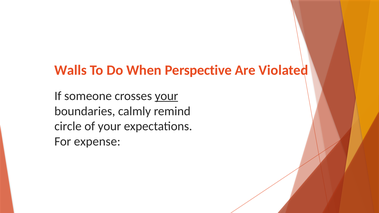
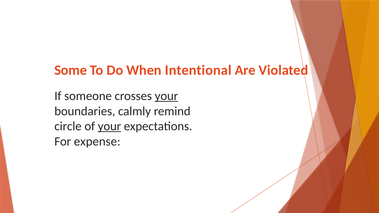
Walls: Walls -> Some (71, 70)
Perspective: Perspective -> Intentional (198, 70)
your underline: none -> present (109, 126)
